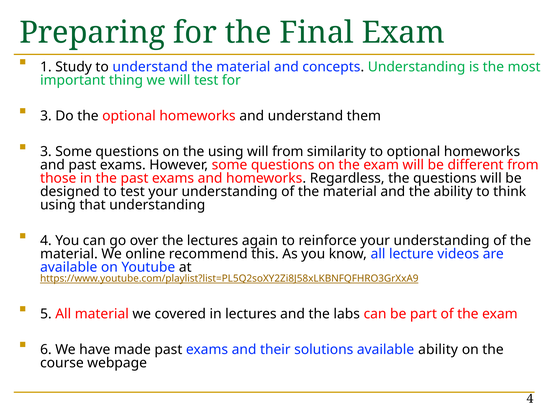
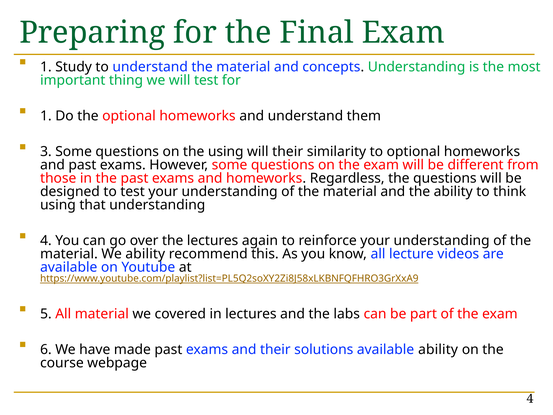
3: 3 -> 1 (46, 116)
will from: from -> their (288, 152)
We online: online -> ability (145, 254)
